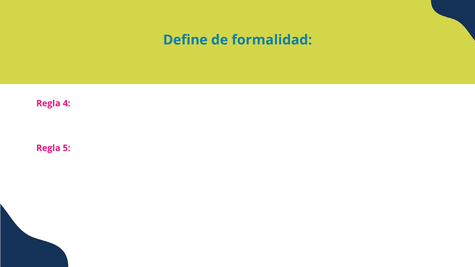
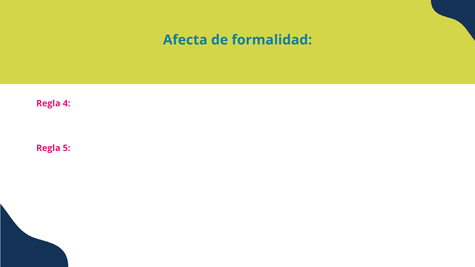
Define: Define -> Afecta (185, 40)
